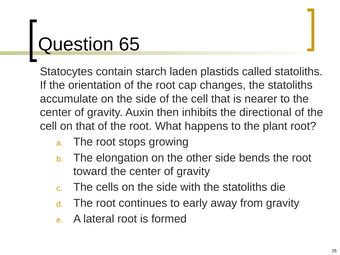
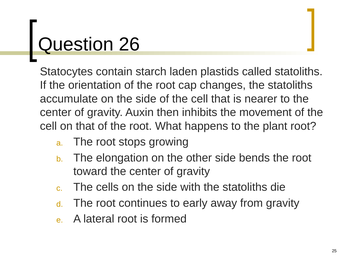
65: 65 -> 26 (129, 44)
directional: directional -> movement (265, 112)
